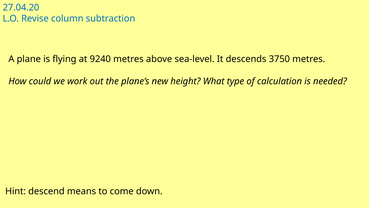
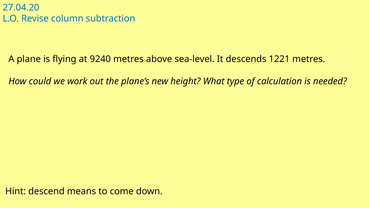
3750: 3750 -> 1221 (279, 59)
